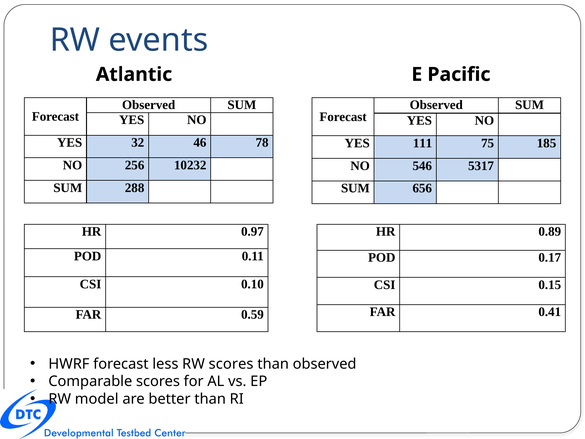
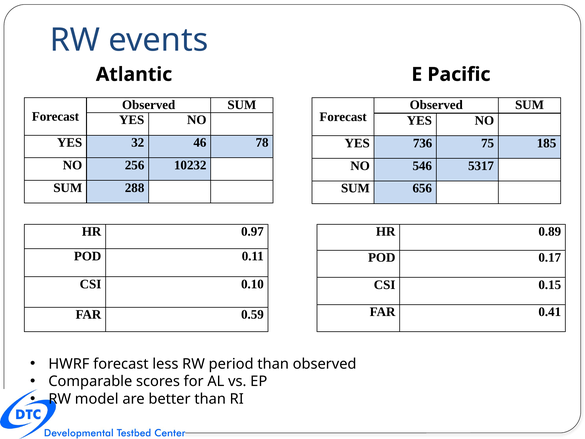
111: 111 -> 736 (423, 143)
RW scores: scores -> period (231, 364)
